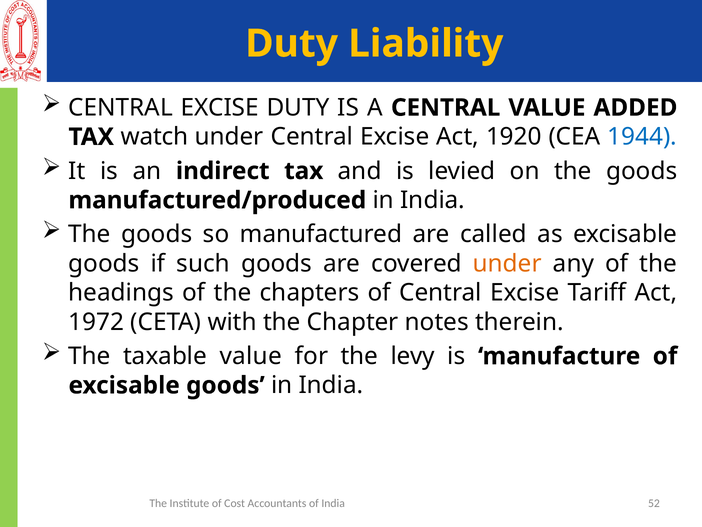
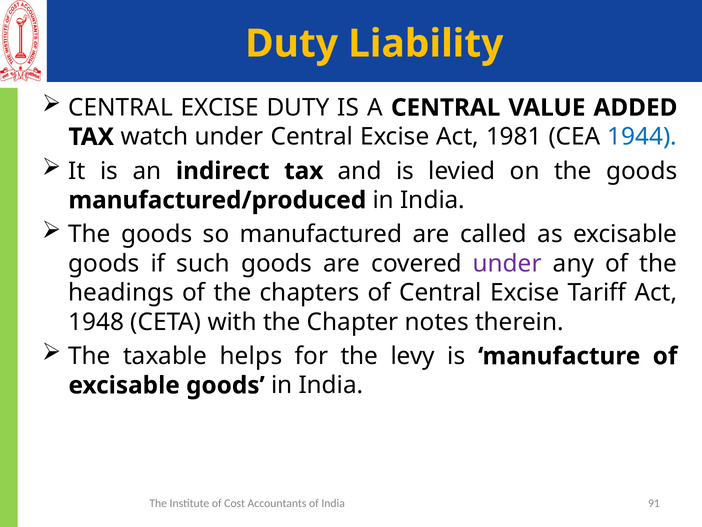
1920: 1920 -> 1981 (514, 137)
under colour: orange -> purple (507, 263)
1972: 1972 -> 1948 (96, 322)
taxable value: value -> helps (251, 356)
52: 52 -> 91 (654, 503)
